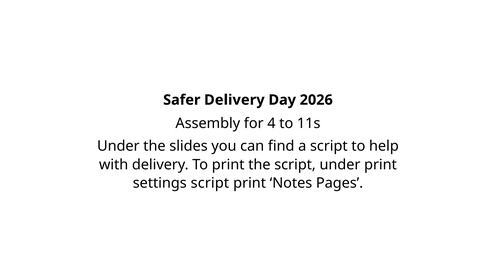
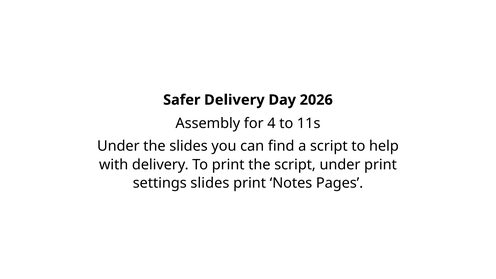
settings script: script -> slides (210, 183)
